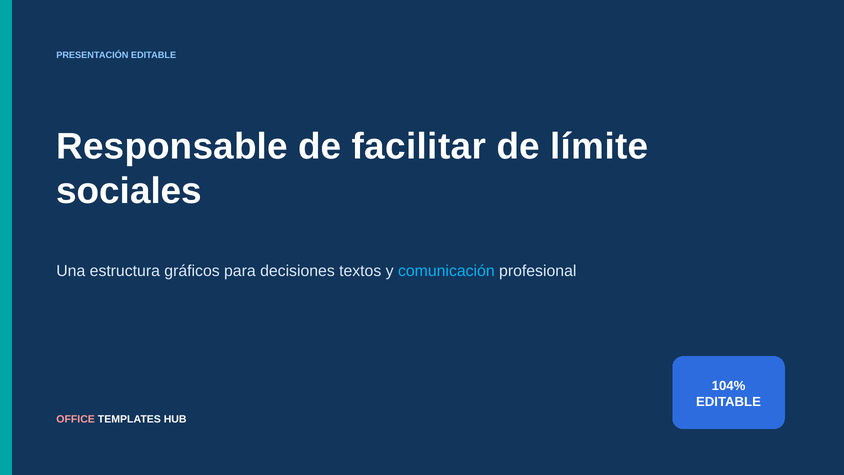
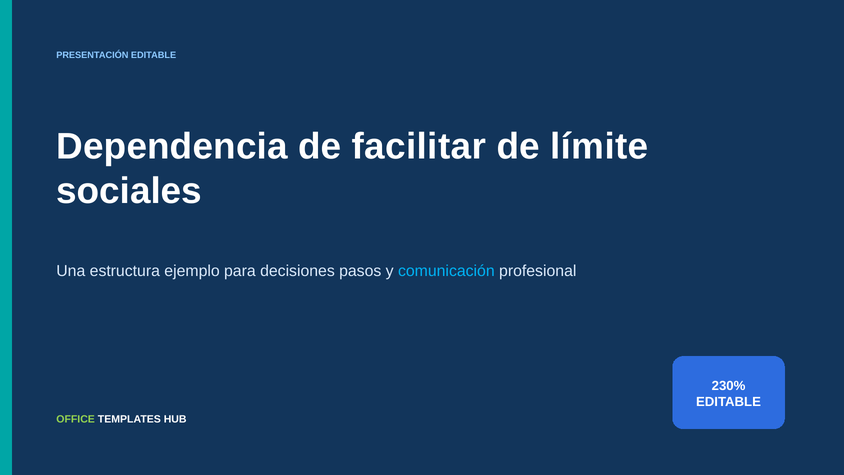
Responsable: Responsable -> Dependencia (172, 147)
gráficos: gráficos -> ejemplo (192, 271)
textos: textos -> pasos (360, 271)
104%: 104% -> 230% (729, 386)
OFFICE colour: pink -> light green (76, 419)
